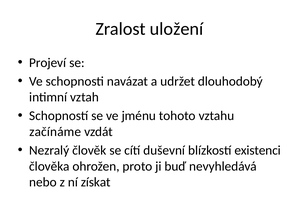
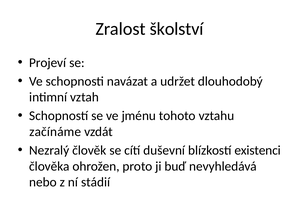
uložení: uložení -> školství (177, 29)
získat: získat -> stádií (96, 182)
